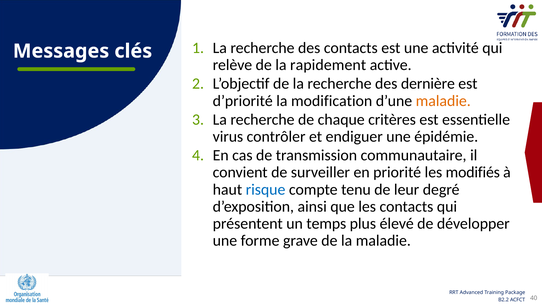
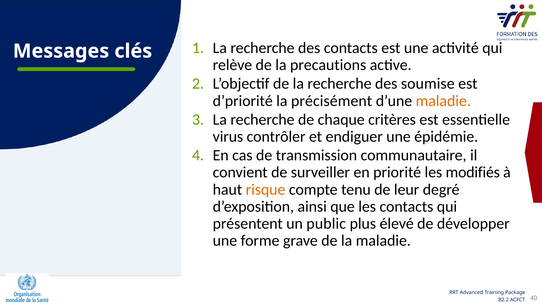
rapidement: rapidement -> precautions (328, 65)
dernière: dernière -> soumise (428, 84)
modification: modification -> précisément (332, 101)
risque colour: blue -> orange (266, 189)
temps: temps -> public (326, 223)
